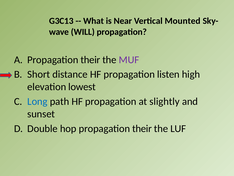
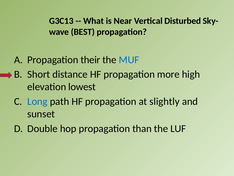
Mounted: Mounted -> Disturbed (183, 21)
WILL: WILL -> BEST (83, 32)
MUF colour: purple -> blue (129, 60)
listen: listen -> more (168, 74)
hop propagation their: their -> than (142, 128)
